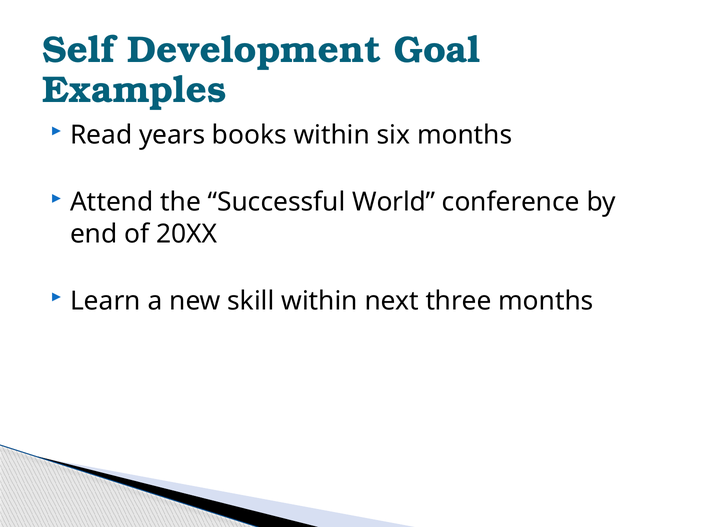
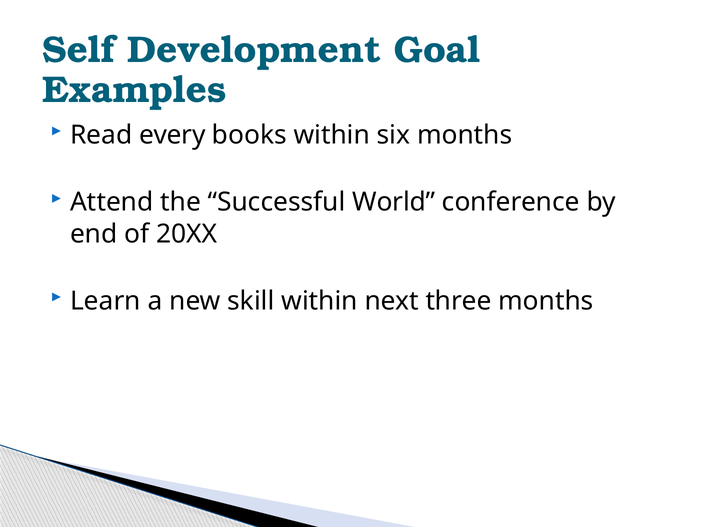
years: years -> every (172, 135)
